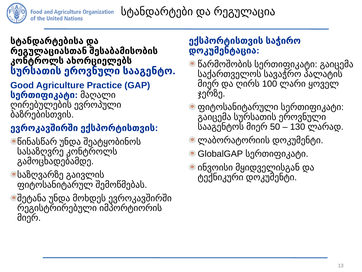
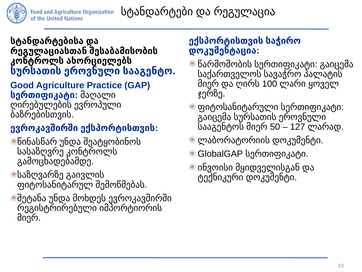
130: 130 -> 127 (298, 127)
